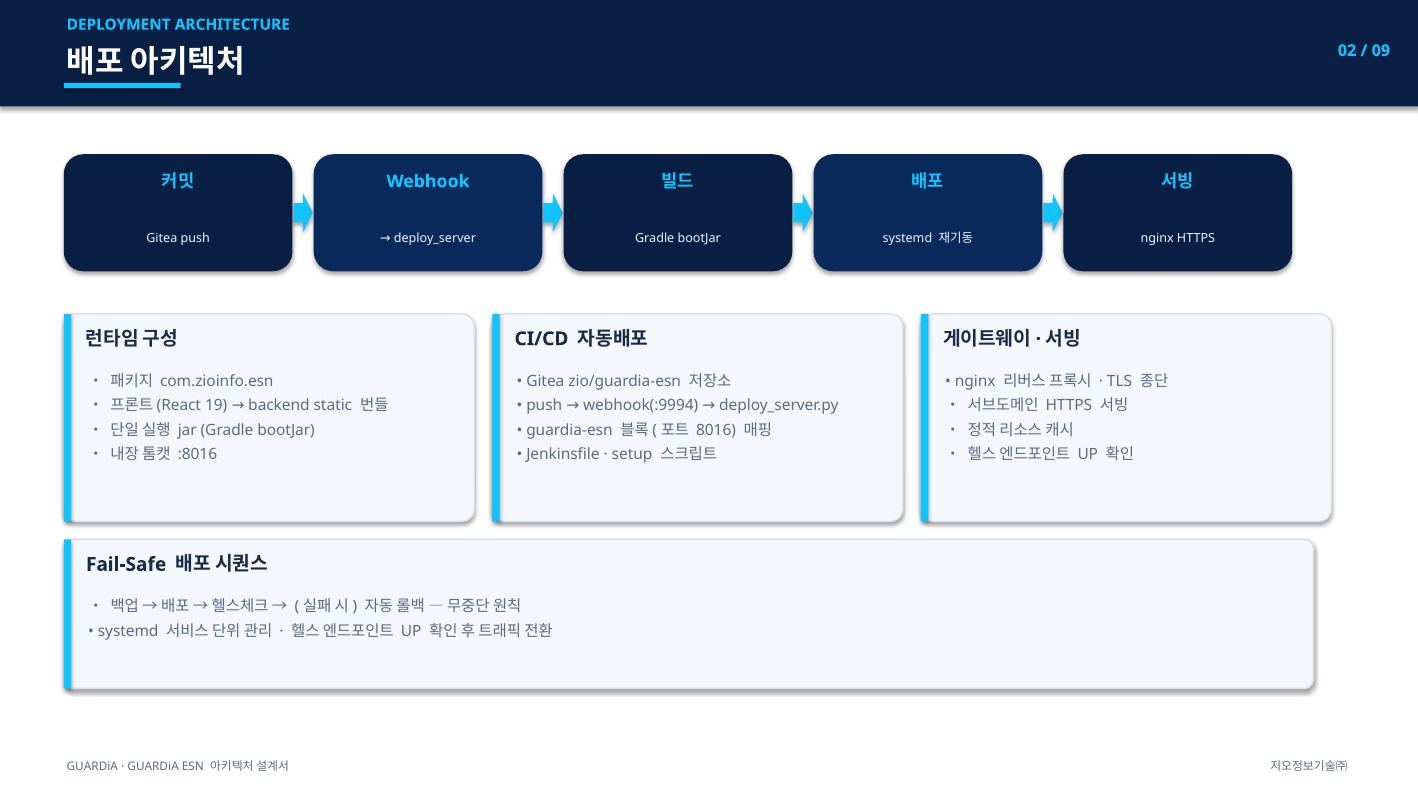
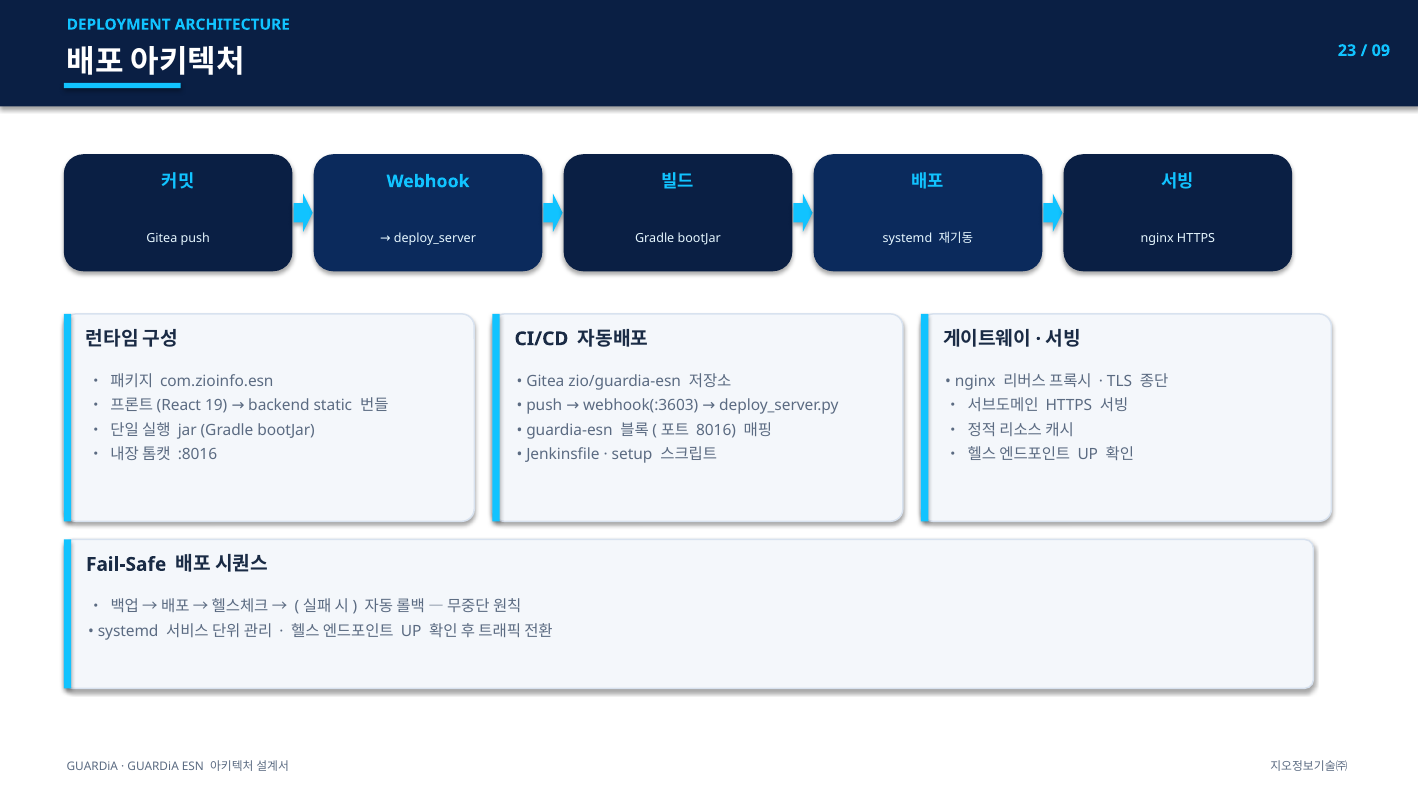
02: 02 -> 23 (1347, 51)
webhook(:9994: webhook(:9994 -> webhook(:3603 (641, 405)
